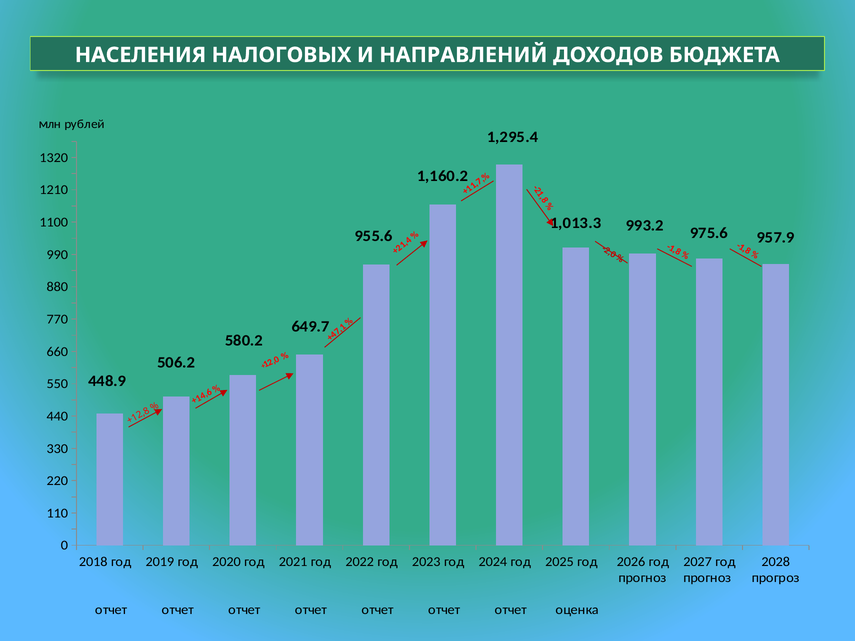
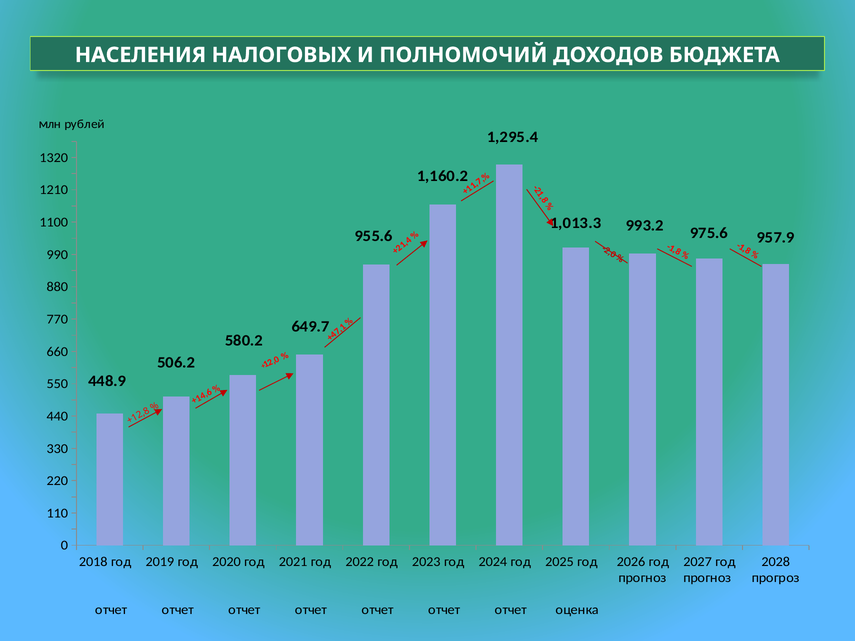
НАПРАВЛЕНИЙ: НАПРАВЛЕНИЙ -> ПОЛНОМОЧИЙ (463, 55)
